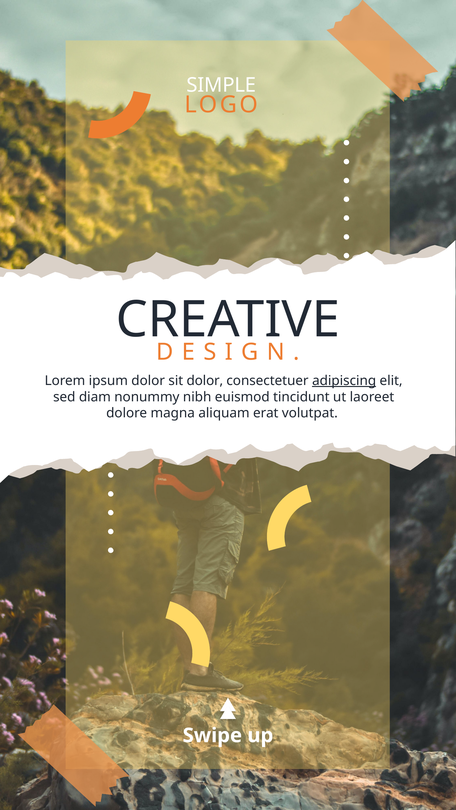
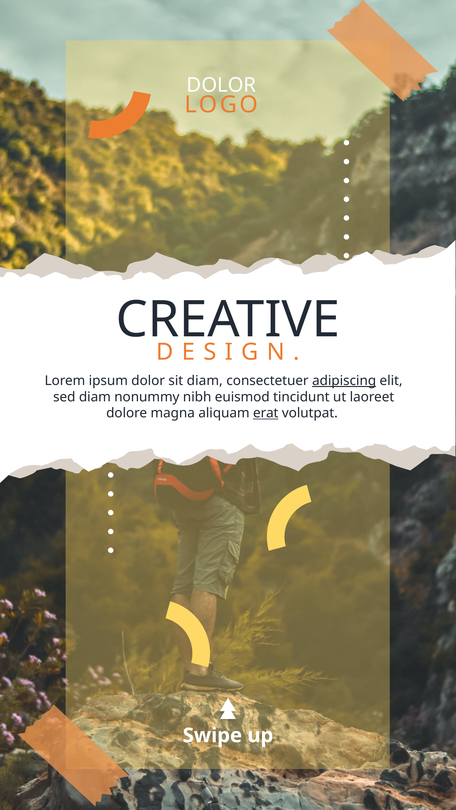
SIMPLE: SIMPLE -> DOLOR (221, 85)
sit dolor: dolor -> diam (205, 381)
erat underline: none -> present (266, 413)
